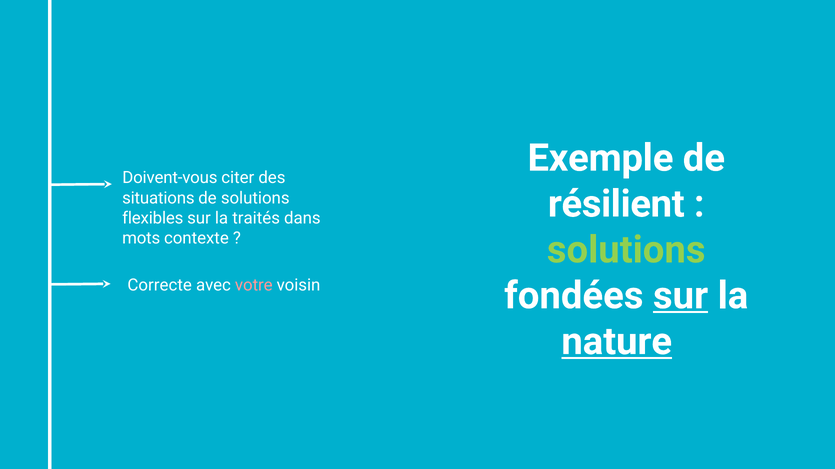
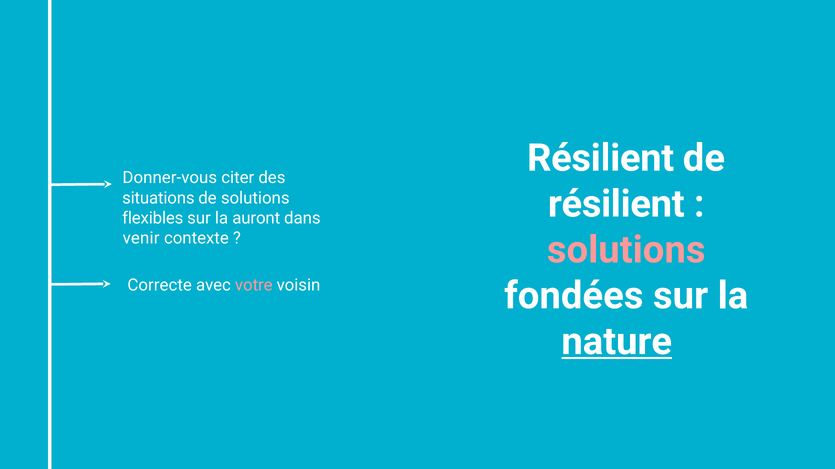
Exemple: Exemple -> Résilient (601, 158)
Doivent-vous: Doivent-vous -> Donner-vous (170, 178)
traités: traités -> auront (256, 219)
mots: mots -> venir (141, 239)
solutions colour: light green -> pink (626, 250)
sur underline: present -> none (681, 296)
